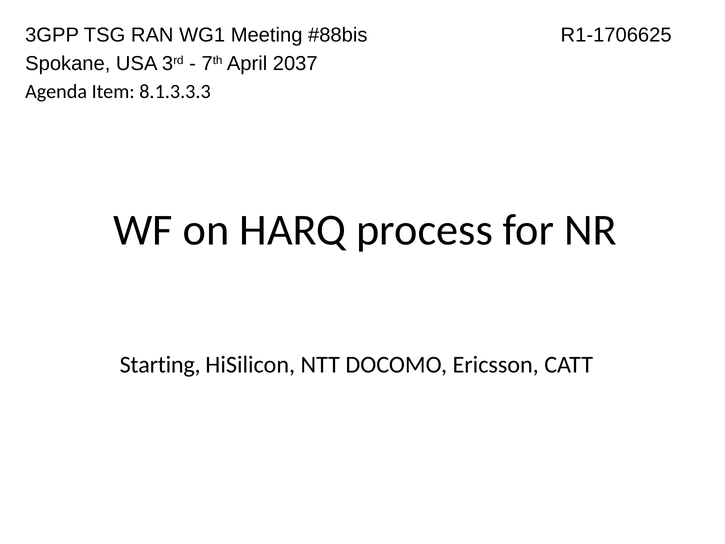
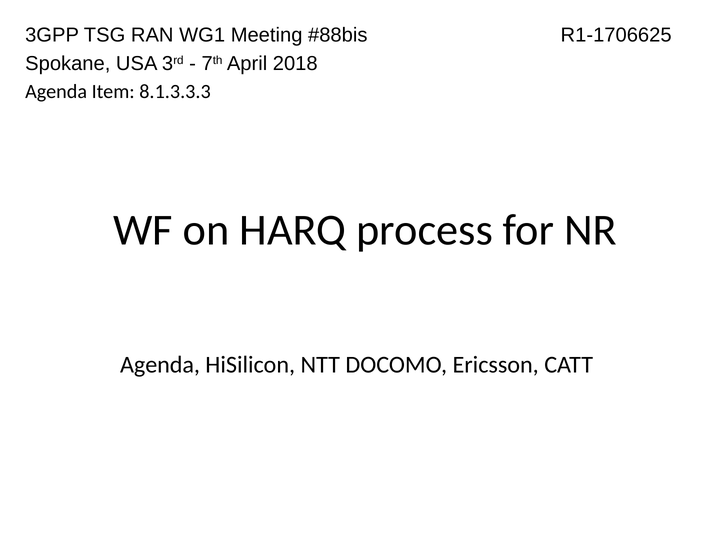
2037: 2037 -> 2018 (295, 63)
Starting: Starting -> Agenda (160, 364)
